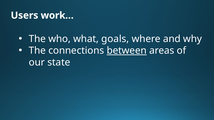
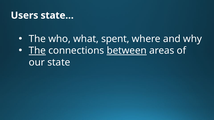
work…: work… -> state… (57, 15)
goals: goals -> spent (115, 39)
The underline: none -> present (37, 51)
